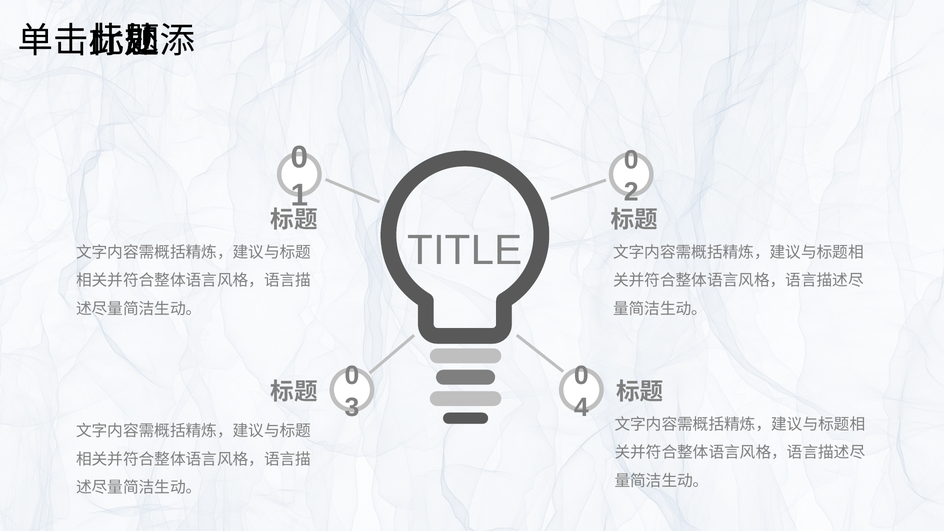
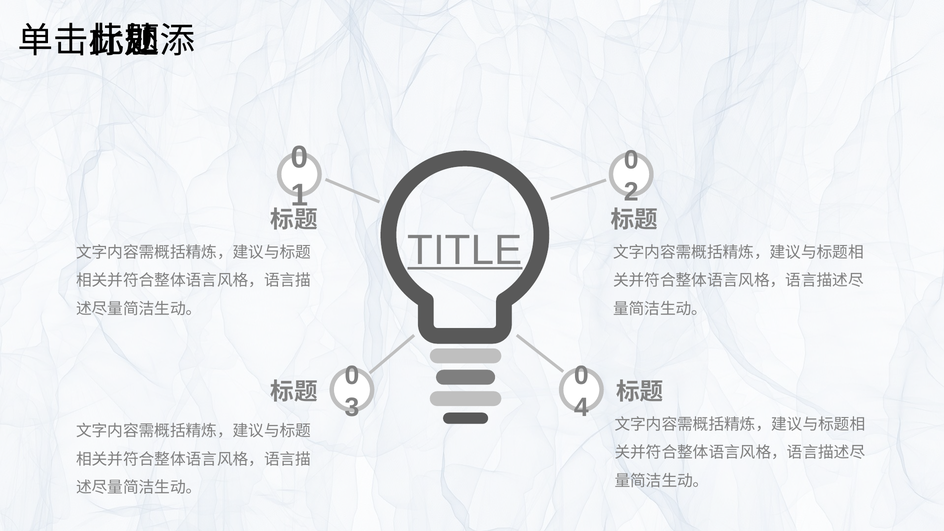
TITLE underline: none -> present (465, 250)
